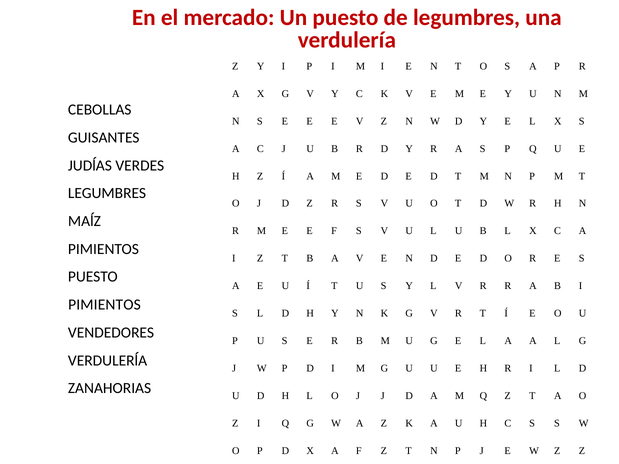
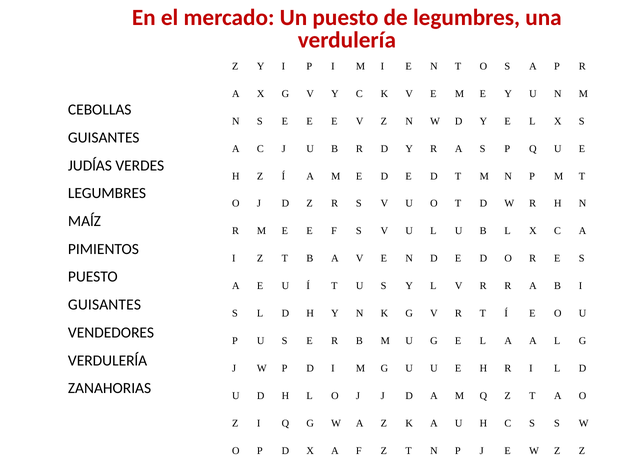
PIMIENTOS: PIMIENTOS -> GUISANTES (104, 305)
